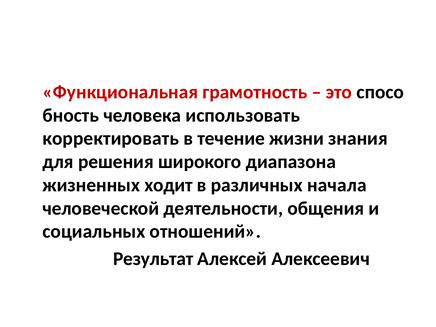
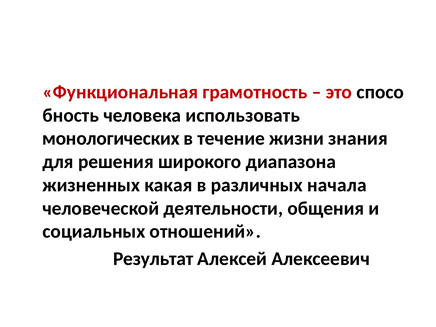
корректировать: корректировать -> монологических (111, 139)
ходит: ходит -> какая (168, 185)
